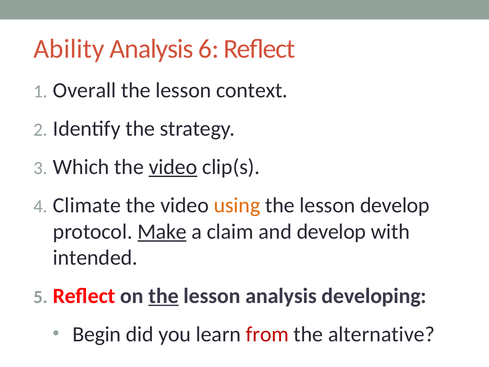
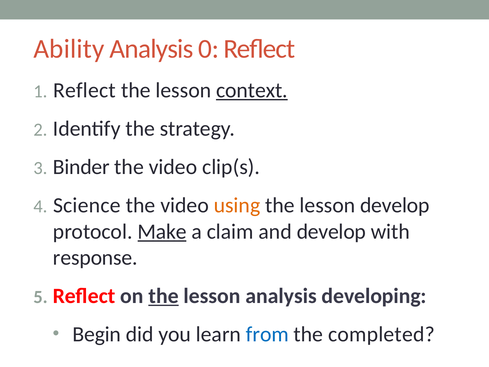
6: 6 -> 0 (209, 49)
1 Overall: Overall -> Reflect (84, 90)
context underline: none -> present (252, 90)
Which: Which -> Binder (81, 167)
video underline: present -> none (173, 167)
Climate: Climate -> Science (87, 205)
intended: intended -> response (95, 257)
from colour: red -> blue (267, 334)
alternative: alternative -> completed (381, 334)
